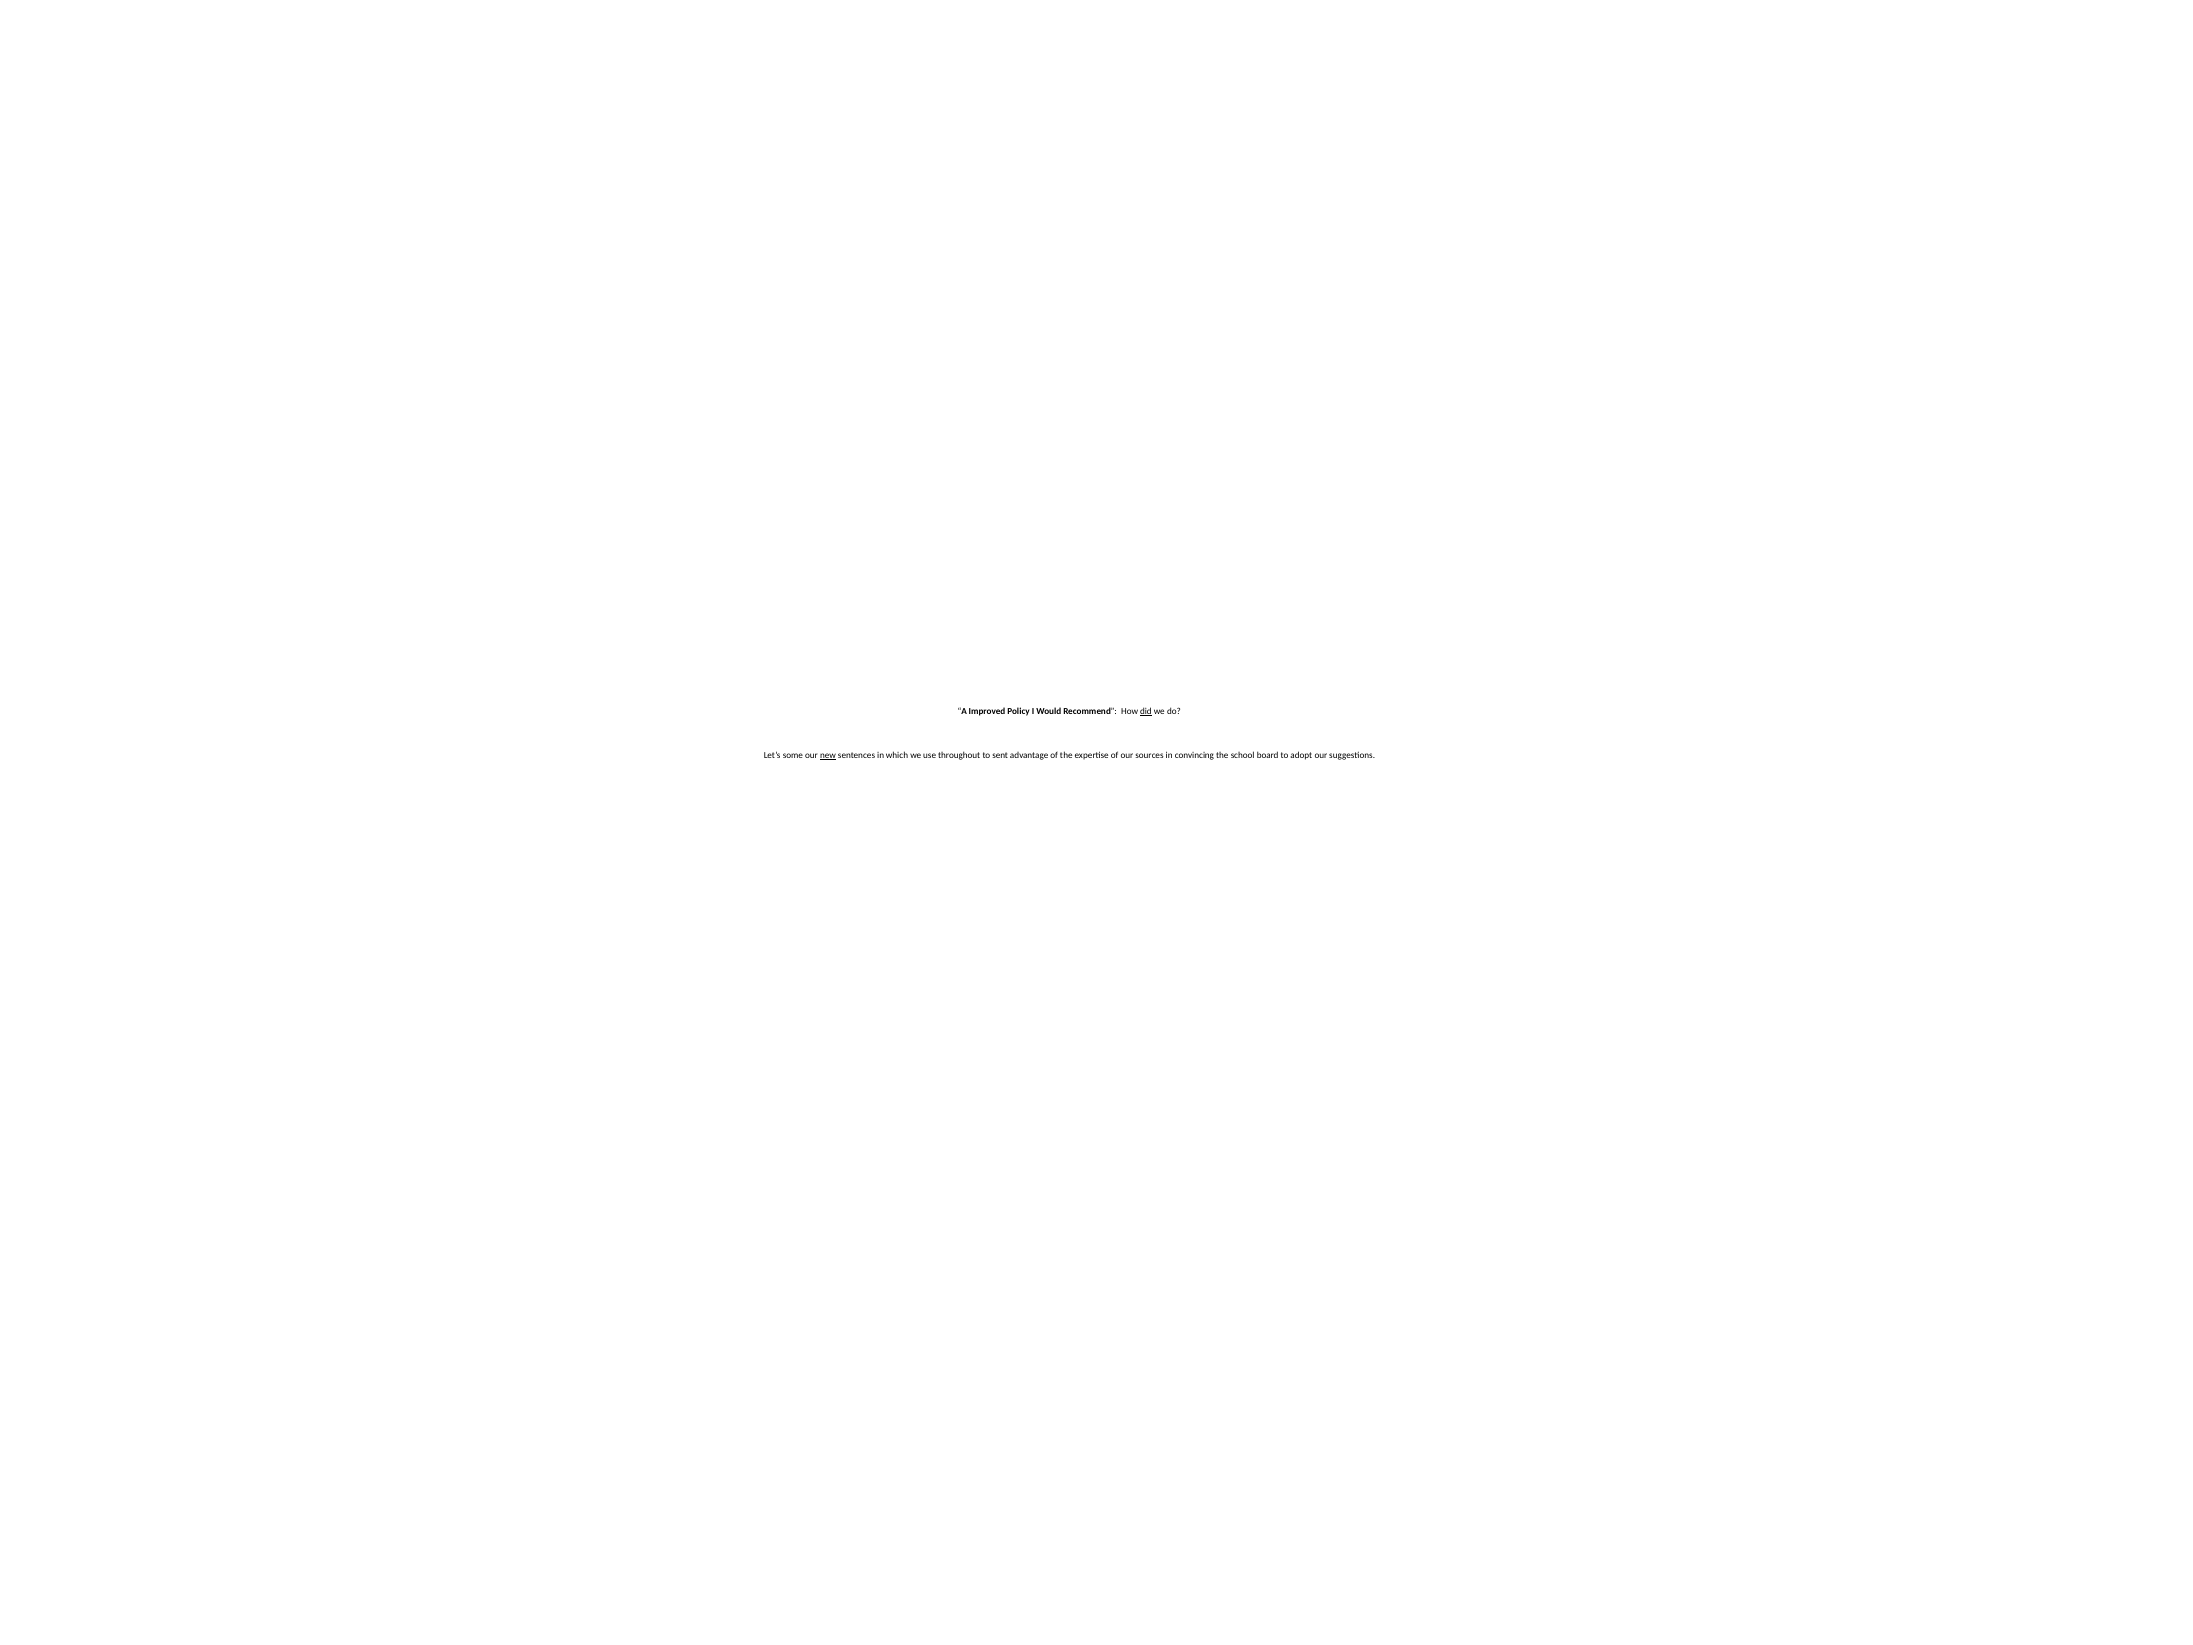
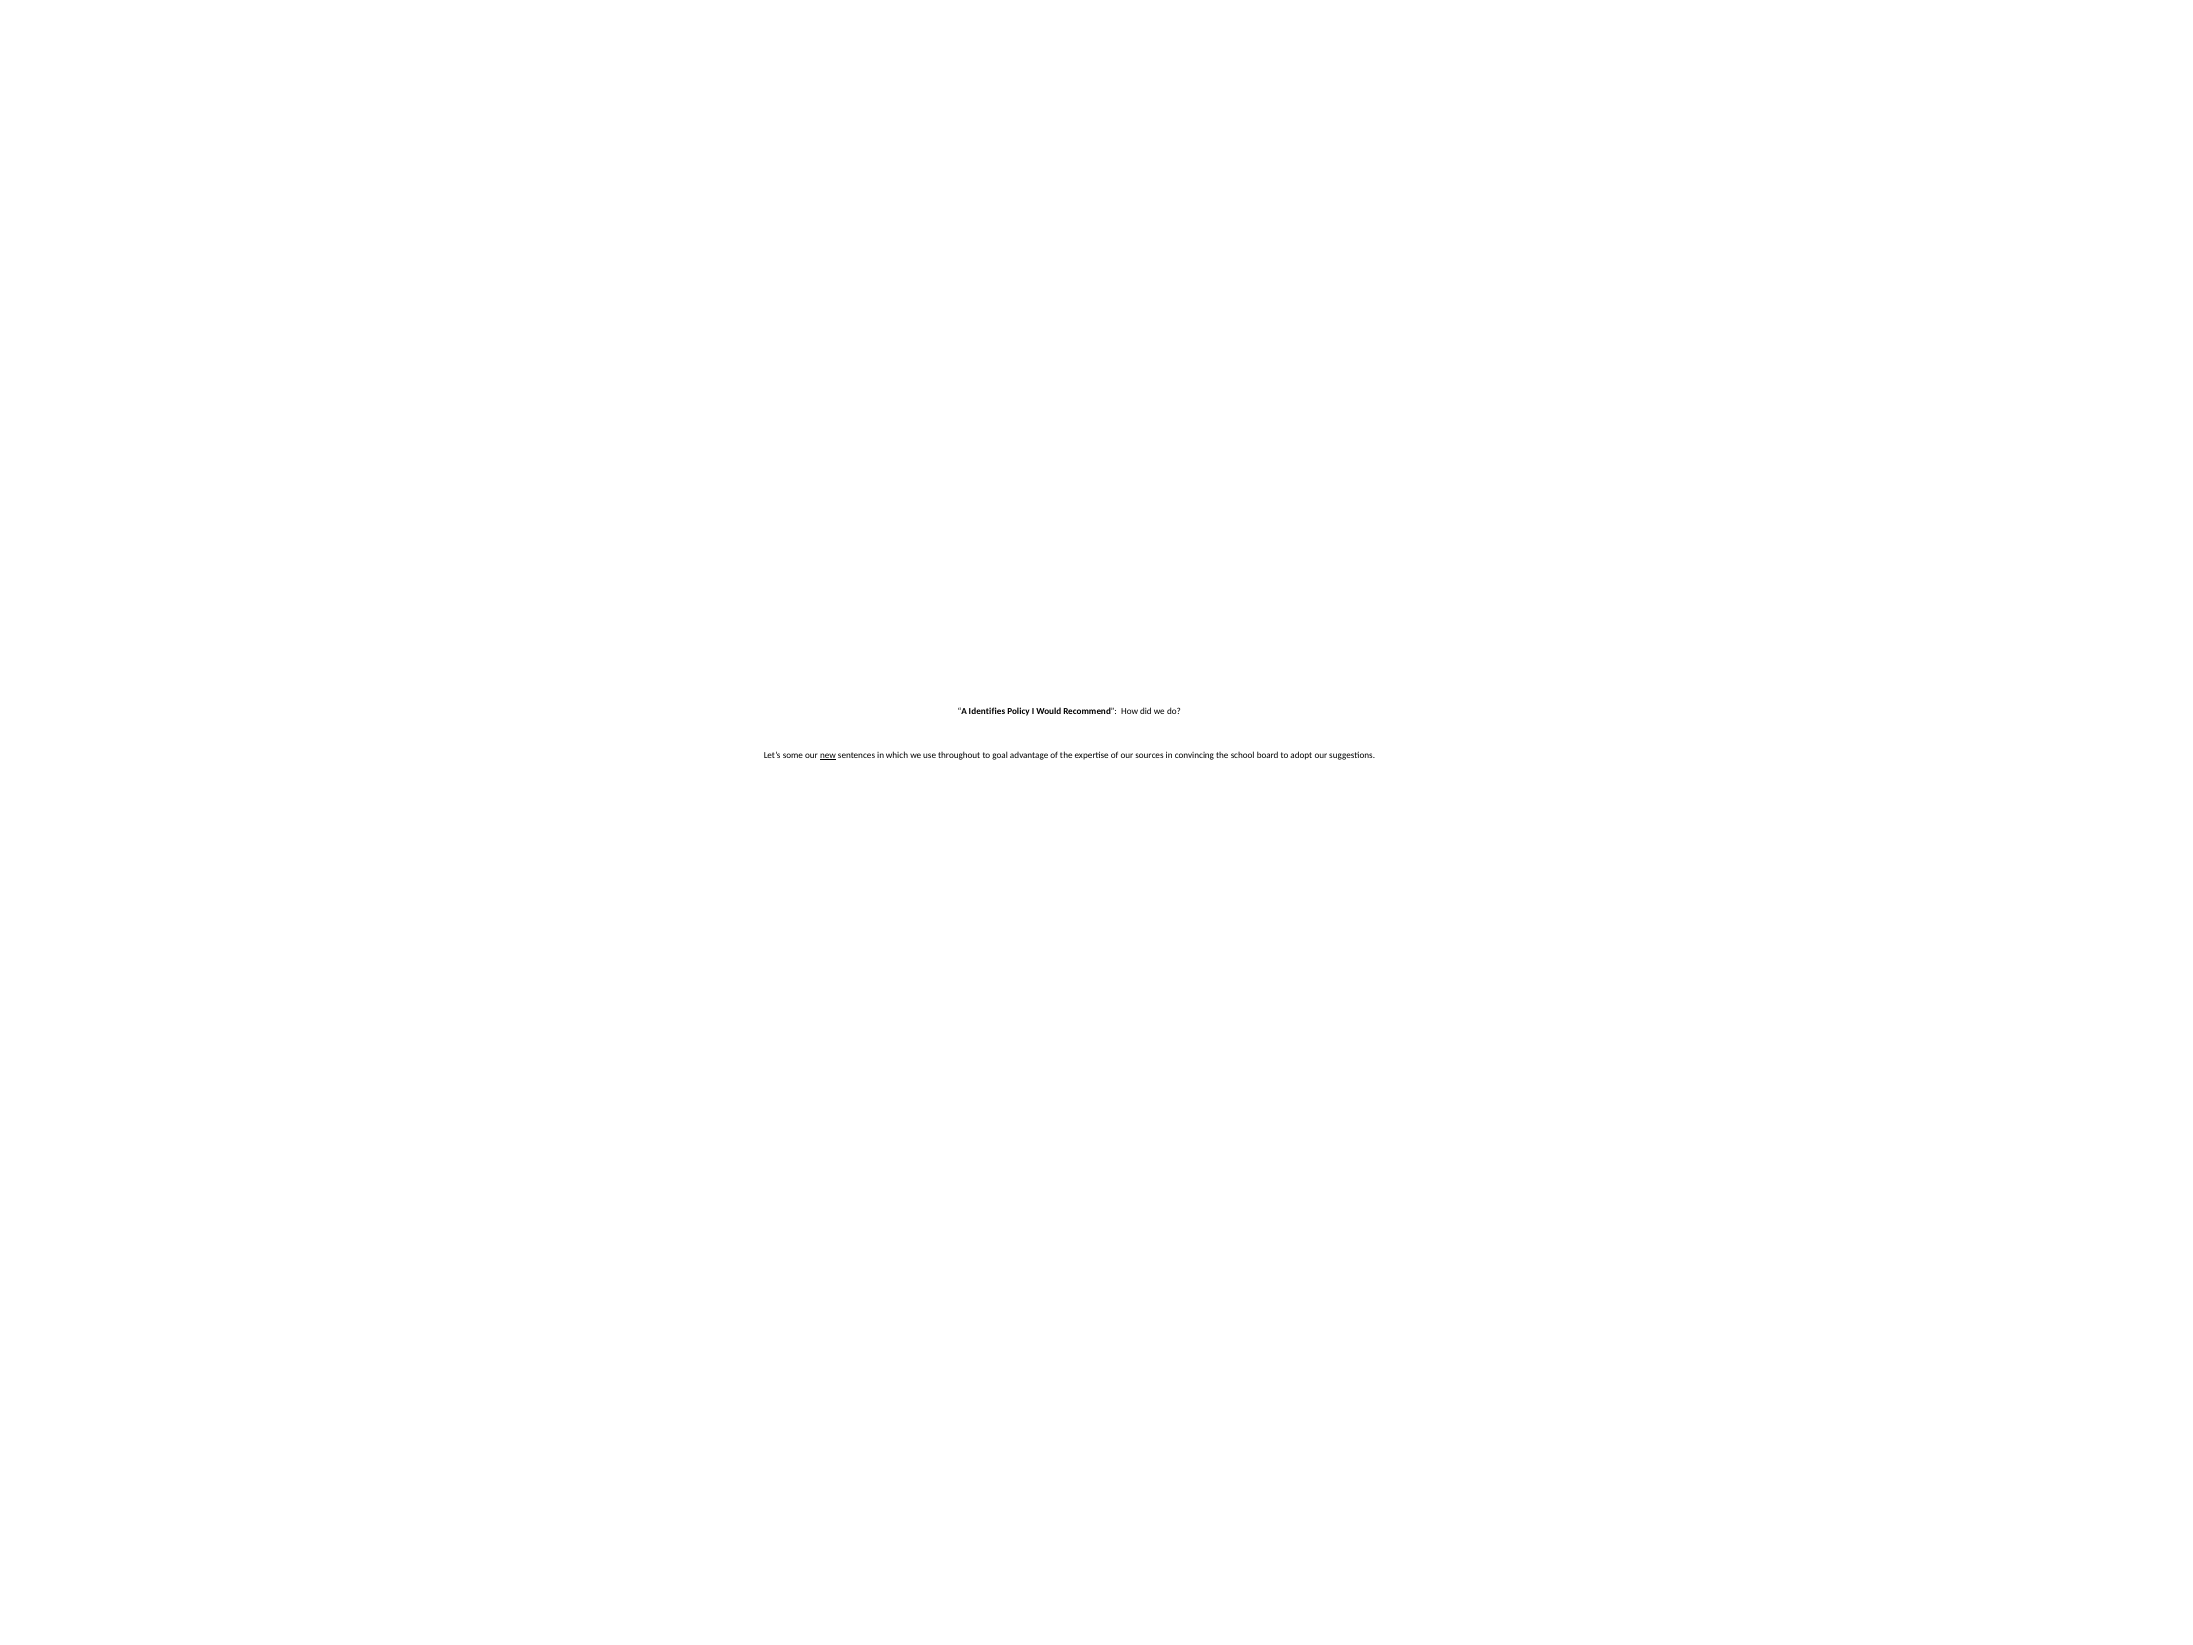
Improved: Improved -> Identifies (987, 711)
did underline: present -> none (1146, 711)
sent: sent -> goal (1000, 755)
